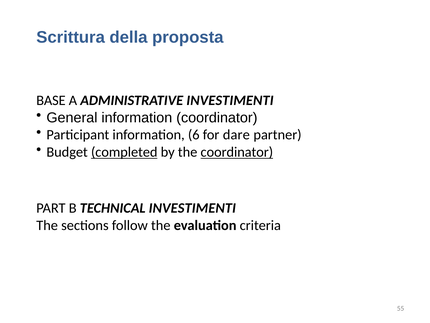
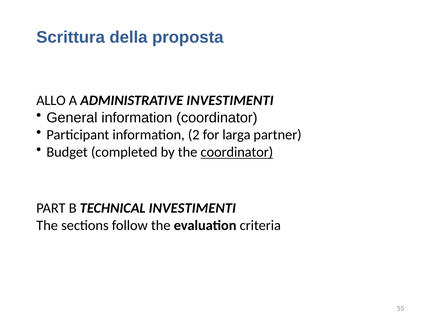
BASE: BASE -> ALLO (51, 100)
6: 6 -> 2 (194, 135)
dare: dare -> larga (236, 135)
completed underline: present -> none (124, 152)
